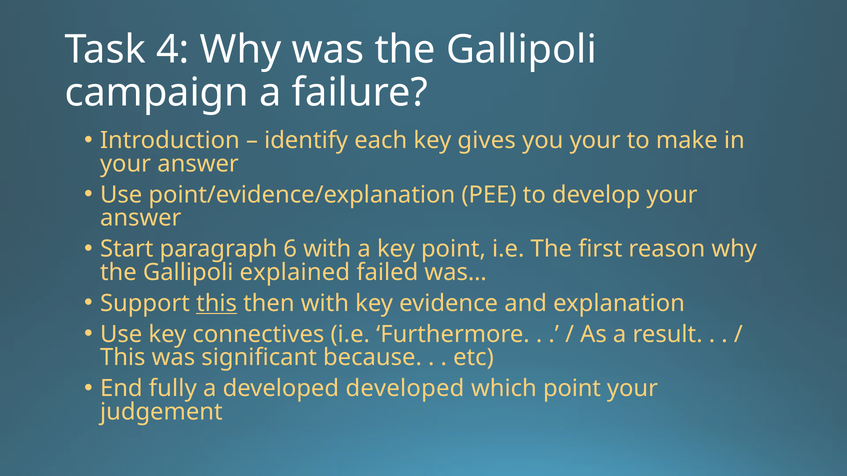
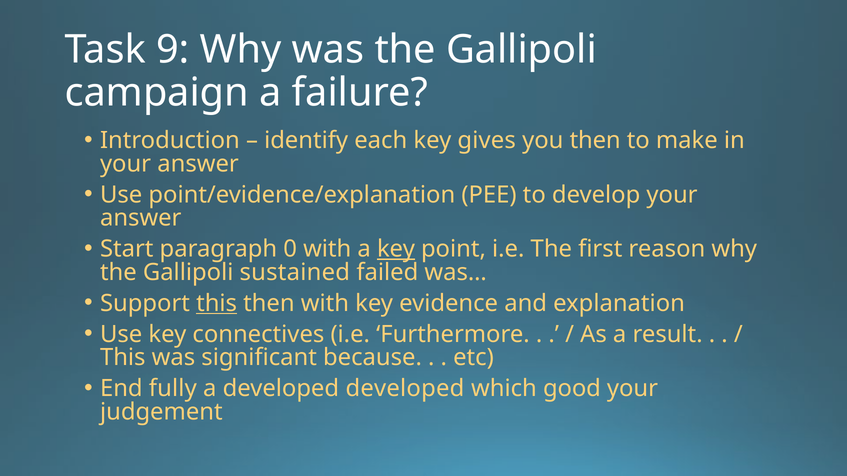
4: 4 -> 9 (173, 50)
you your: your -> then (595, 141)
6: 6 -> 0 (290, 249)
key underline: none -> present (396, 249)
explained: explained -> sustained (295, 272)
which point: point -> good (572, 389)
